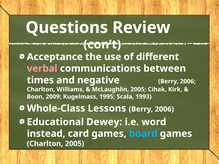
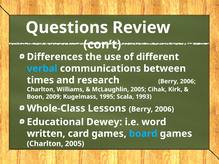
Acceptance: Acceptance -> Differences (55, 57)
verbal colour: pink -> light blue (42, 69)
negative: negative -> research (98, 80)
instead: instead -> written (46, 134)
